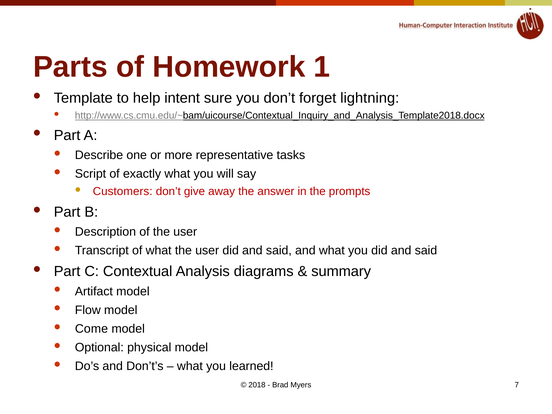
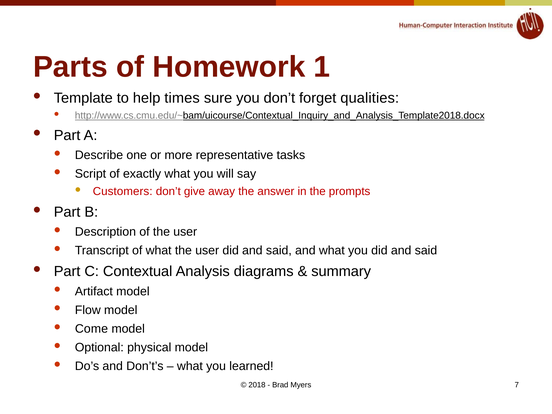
intent: intent -> times (182, 98)
lightning: lightning -> qualities (370, 98)
